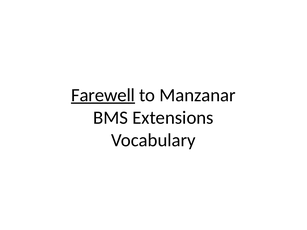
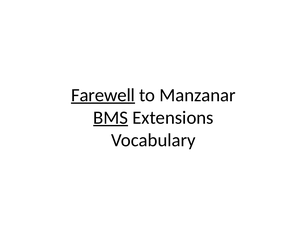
BMS underline: none -> present (111, 118)
